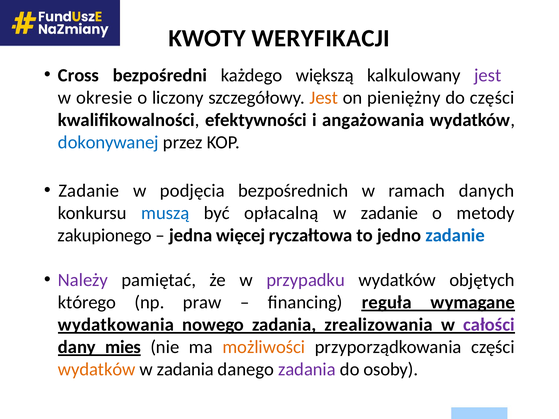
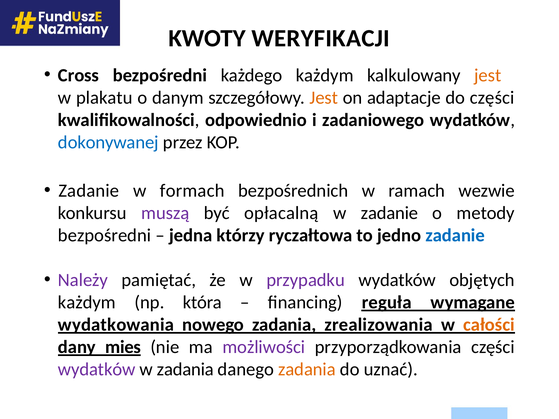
każdego większą: większą -> każdym (325, 75)
jest colour: purple -> orange (488, 75)
okresie: okresie -> plakatu (104, 98)
liczony: liczony -> danym (178, 98)
pieniężny: pieniężny -> adaptacje (404, 98)
efektywności: efektywności -> odpowiednio (256, 120)
angażowania: angażowania -> zadaniowego (373, 120)
podjęcia: podjęcia -> formach (192, 191)
danych: danych -> wezwie (487, 191)
muszą colour: blue -> purple (165, 213)
zakupionego: zakupionego -> bezpośredni (105, 235)
więcej: więcej -> którzy (241, 235)
którego: którego -> każdym (87, 303)
praw: praw -> która (202, 303)
całości colour: purple -> orange (489, 325)
możliwości colour: orange -> purple (264, 347)
wydatków colour: orange -> purple (97, 370)
zadania colour: purple -> orange (307, 370)
osoby: osoby -> uznać (391, 370)
